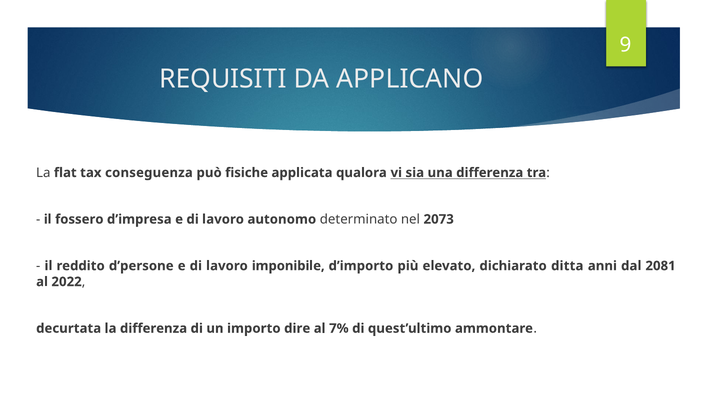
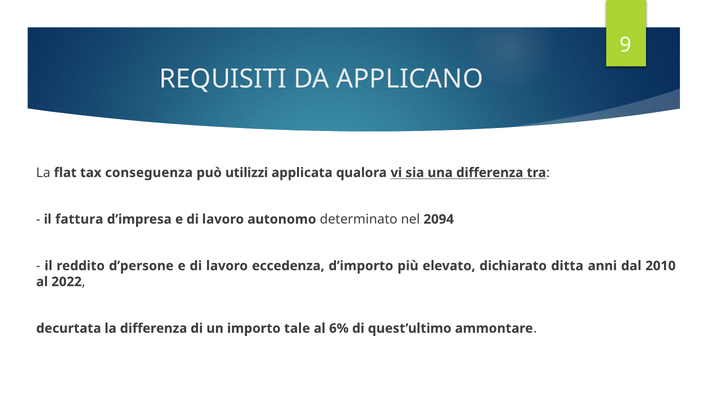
fisiche: fisiche -> utilizzi (247, 173)
fossero: fossero -> fattura (79, 219)
2073: 2073 -> 2094 (439, 219)
imponibile: imponibile -> eccedenza (288, 266)
2081: 2081 -> 2010 (661, 266)
dire: dire -> tale (297, 329)
7%: 7% -> 6% (339, 329)
